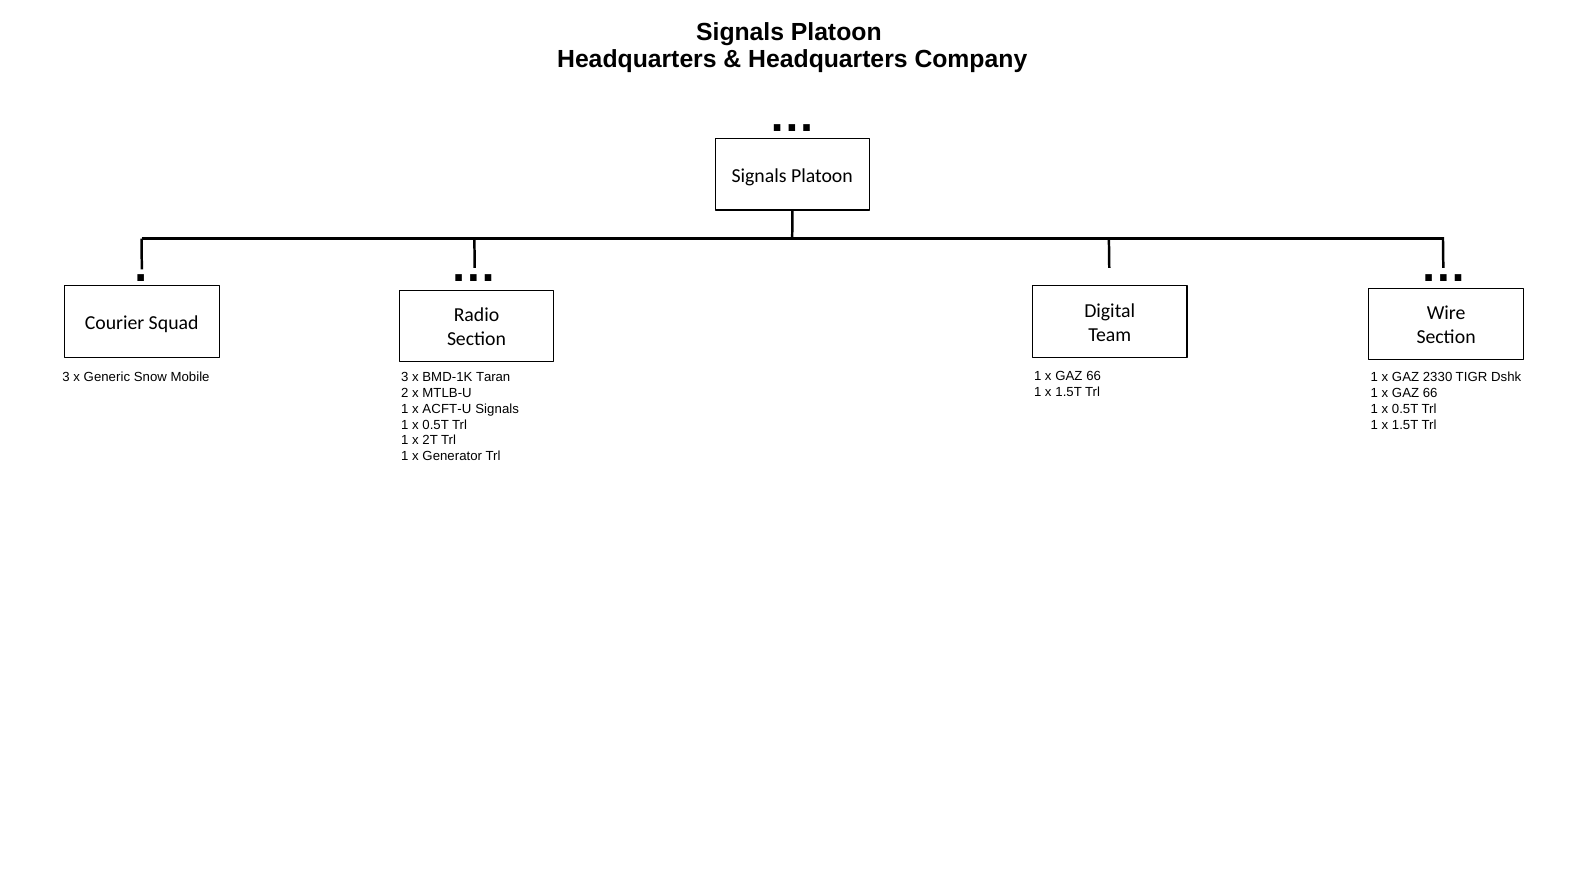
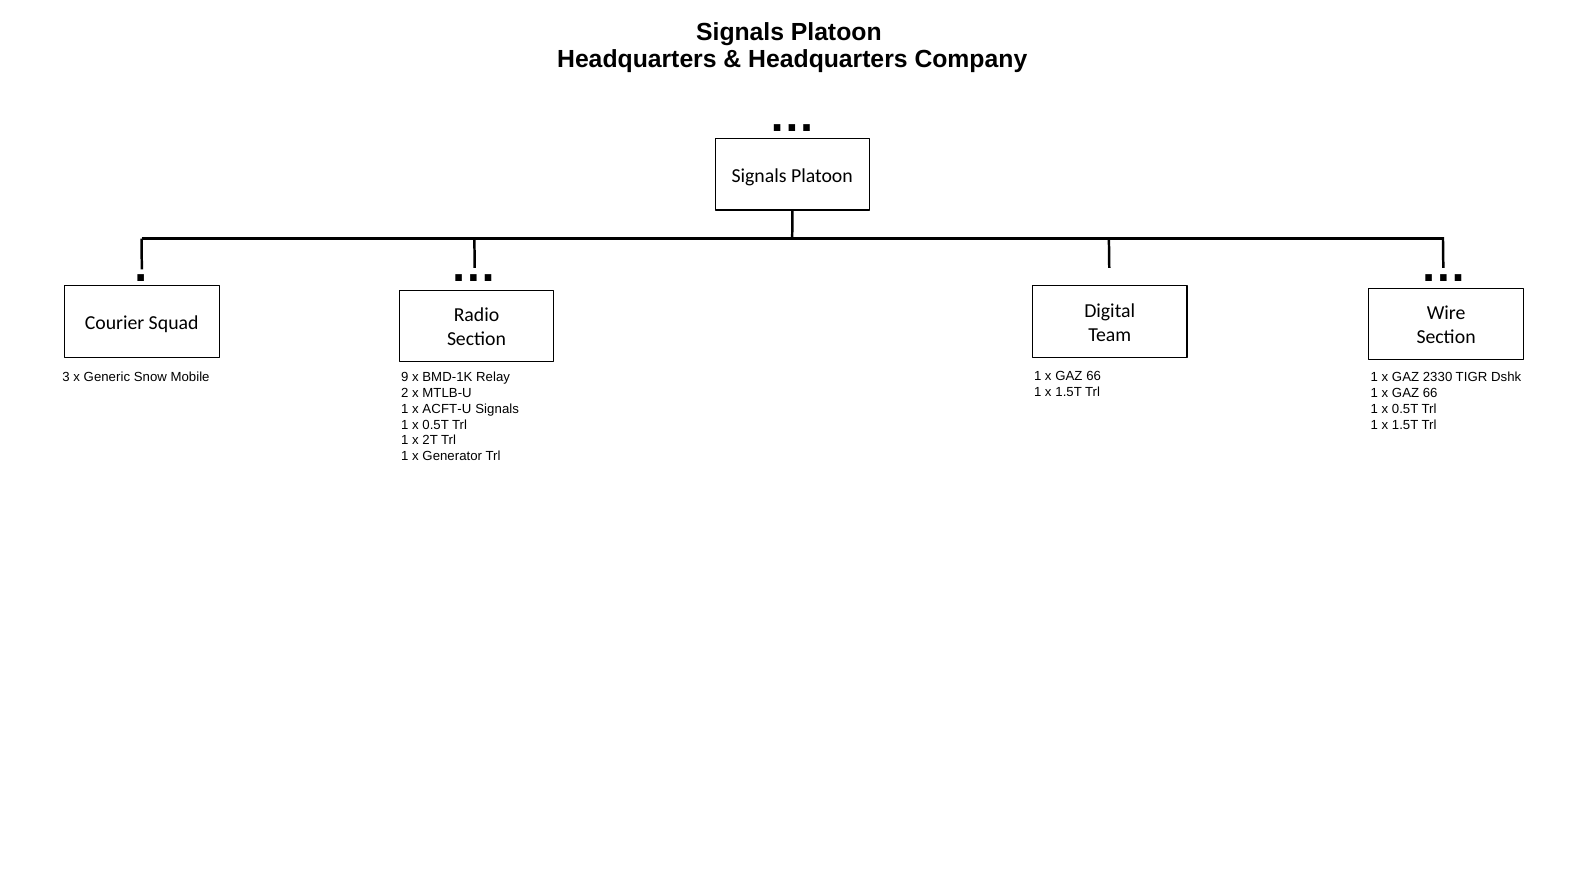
Mobile 3: 3 -> 9 (405, 378)
Taran: Taran -> Relay (493, 378)
